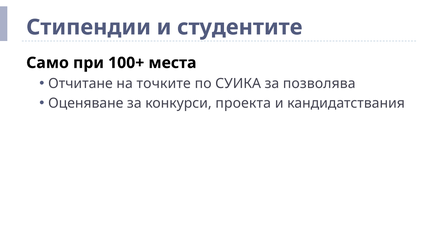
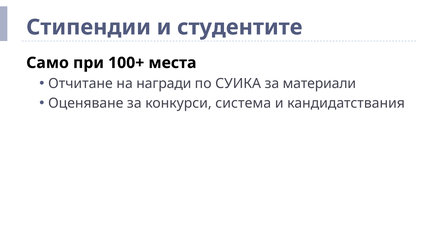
точките: точките -> награди (164, 84)
позволява: позволява -> материали (319, 84)
проекта: проекта -> система (243, 104)
